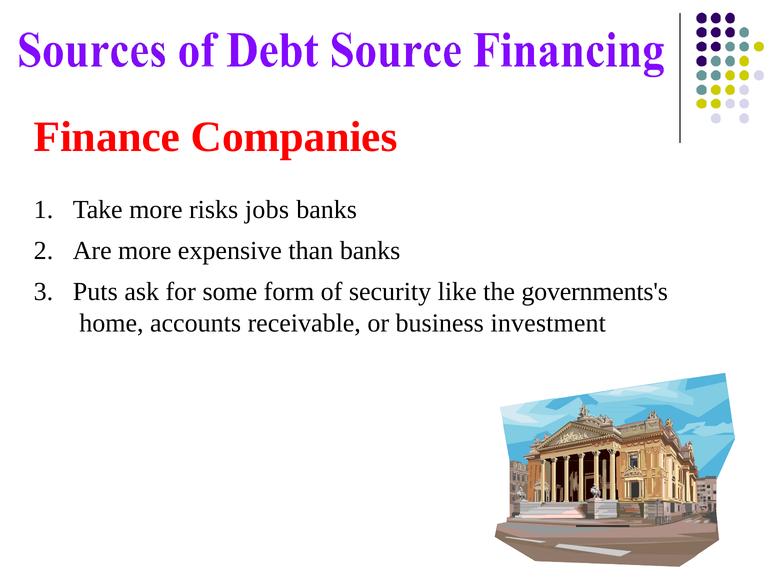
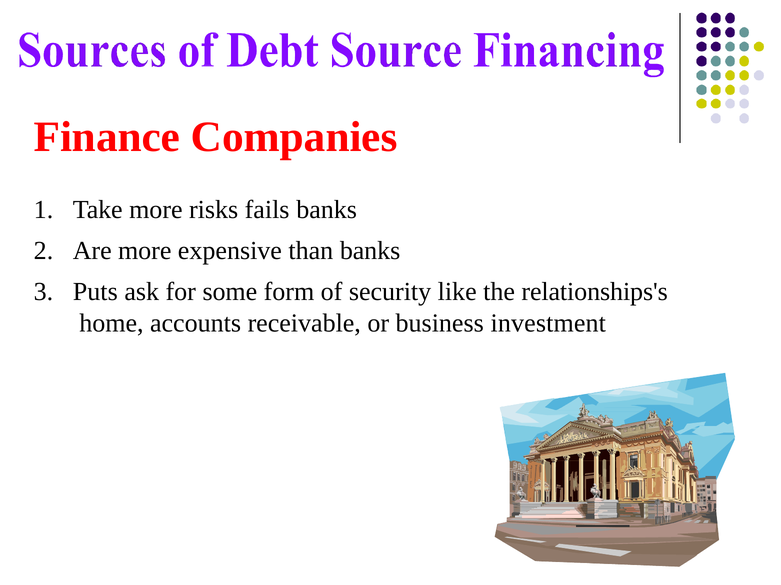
jobs: jobs -> fails (267, 210)
governments's: governments's -> relationships's (595, 292)
